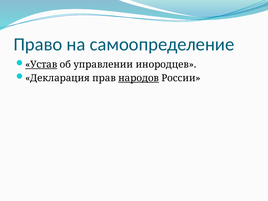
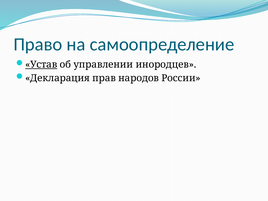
народов underline: present -> none (139, 78)
